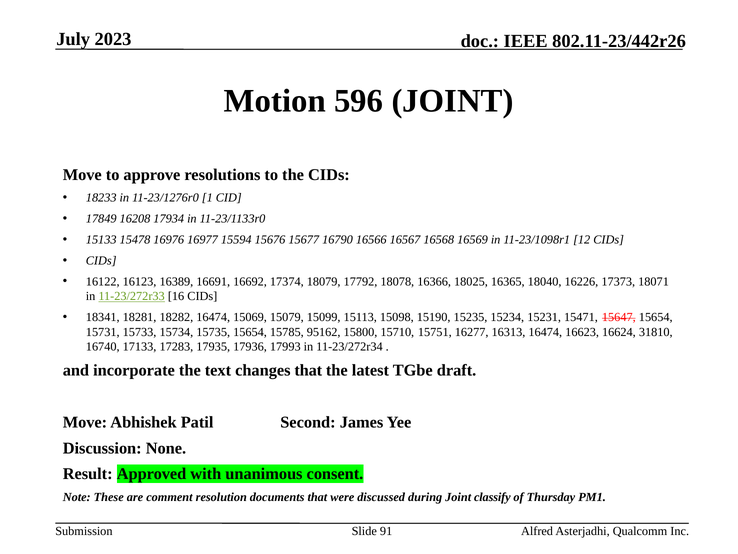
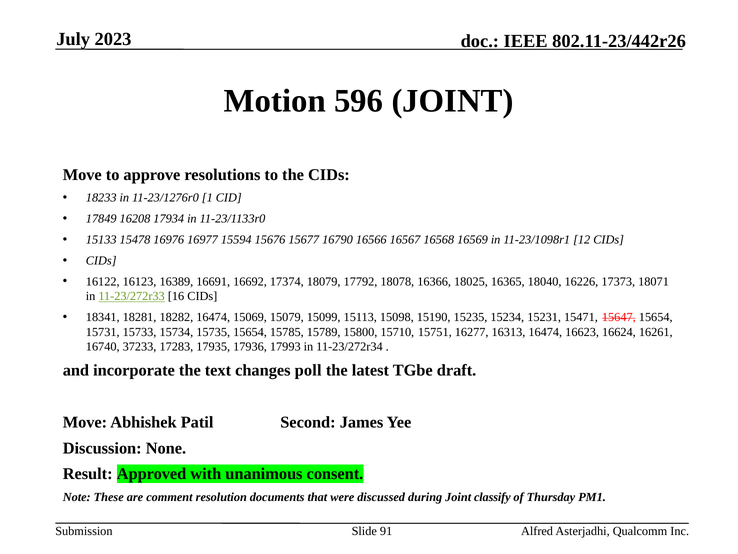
95162: 95162 -> 15789 (324, 332)
31810: 31810 -> 16261 (656, 332)
17133: 17133 -> 37233 (140, 347)
changes that: that -> poll (308, 370)
